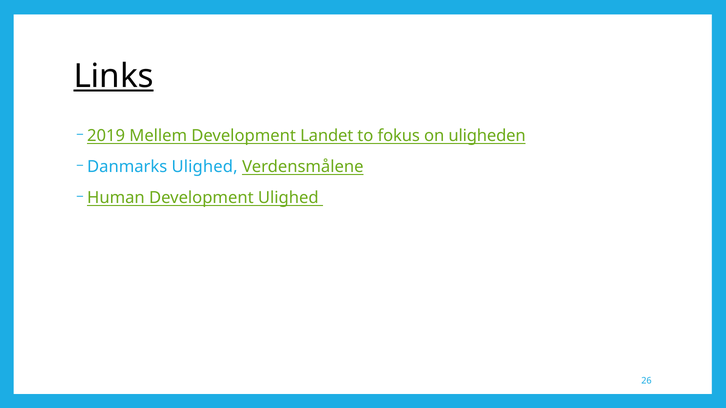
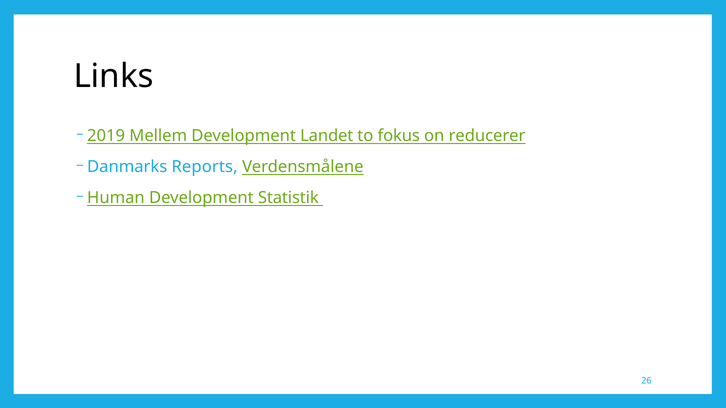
Links underline: present -> none (114, 76)
uligheden: uligheden -> reducerer (487, 136)
Ulighed: Ulighed -> Reports (205, 167)
Development Ulighed: Ulighed -> Statistik (288, 198)
